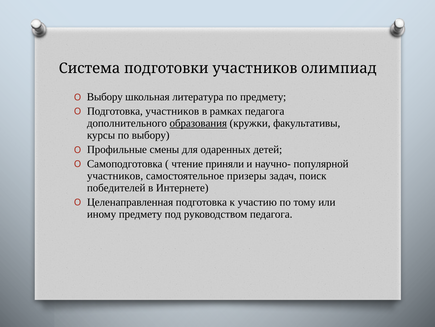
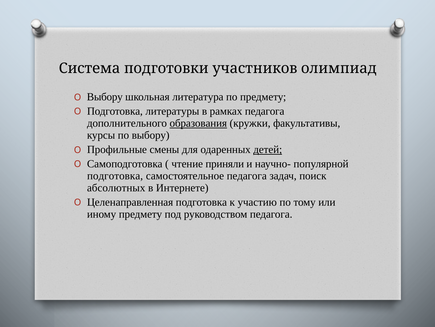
Подготовка участников: участников -> литературы (172, 111)
детей underline: none -> present (268, 149)
участников: участников -> подготовка (115, 175)
самостоятельное призеры: призеры -> педагога (247, 175)
победителей: победителей -> абсолютных (116, 187)
